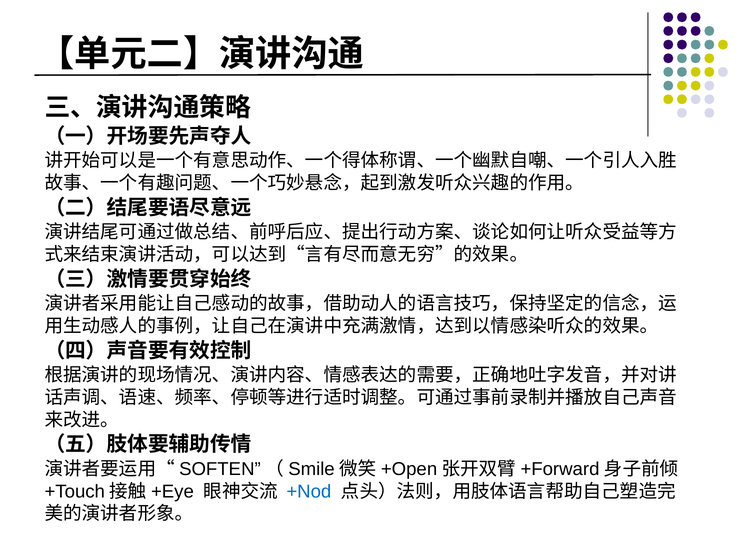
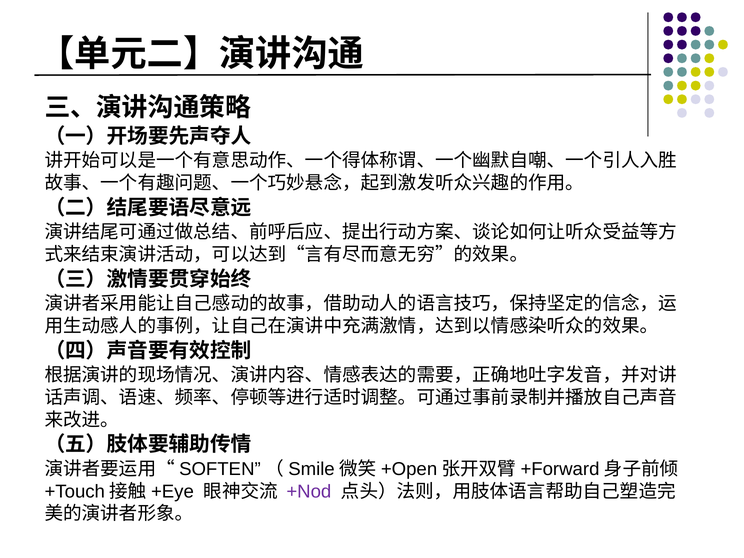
+Nod colour: blue -> purple (309, 491)
